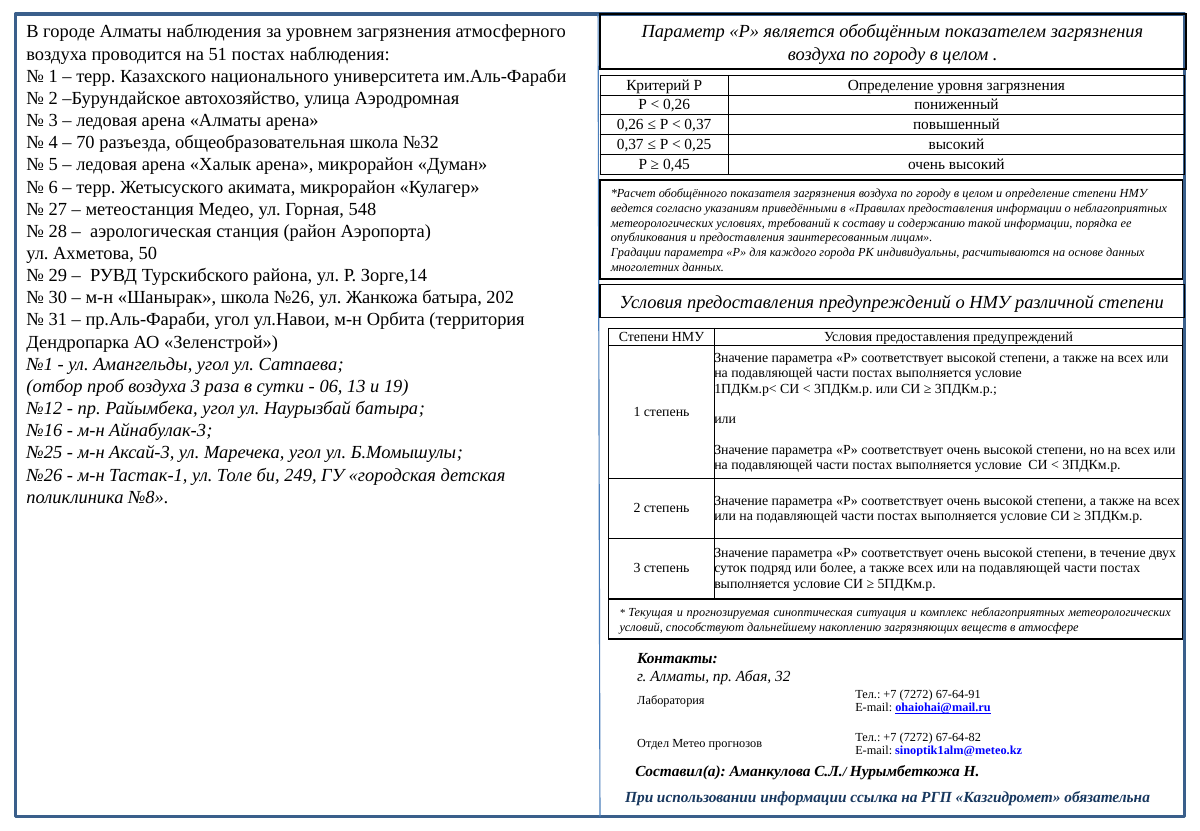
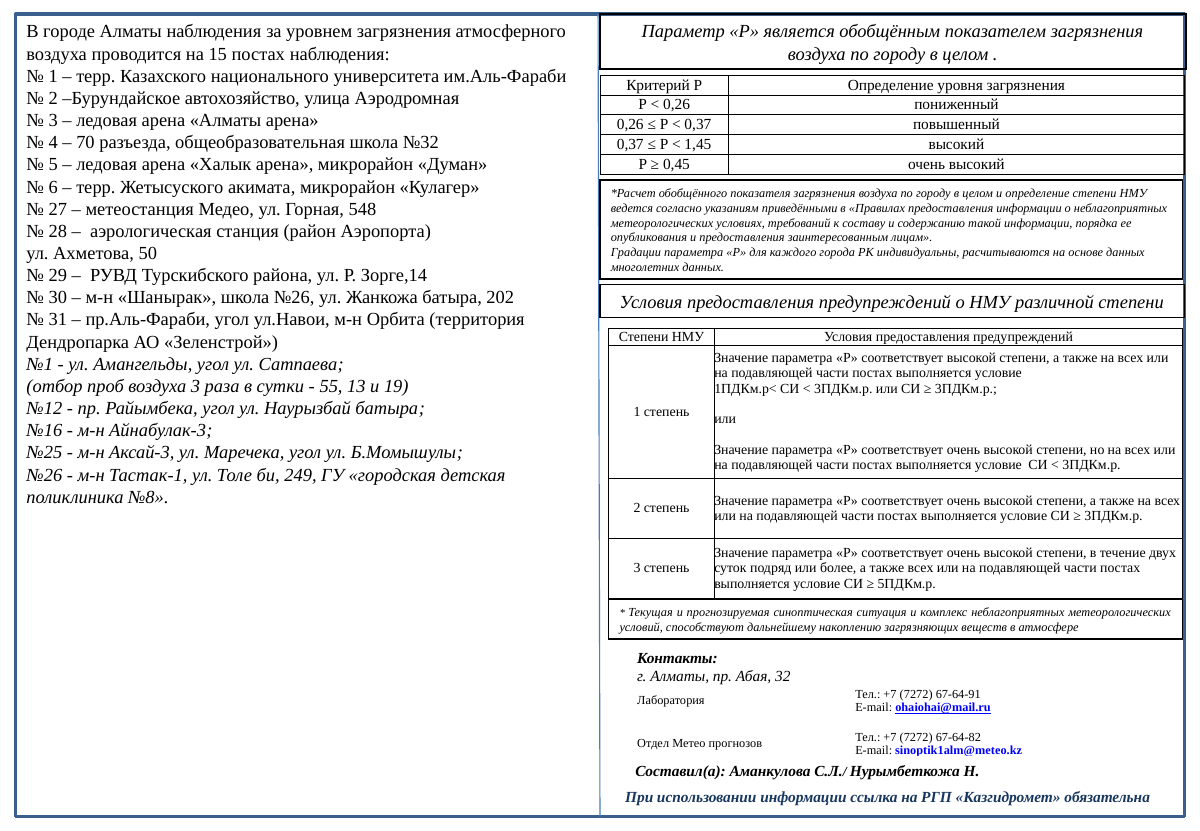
51: 51 -> 15 (218, 54)
0,25: 0,25 -> 1,45 (698, 144)
06: 06 -> 55 (331, 386)
